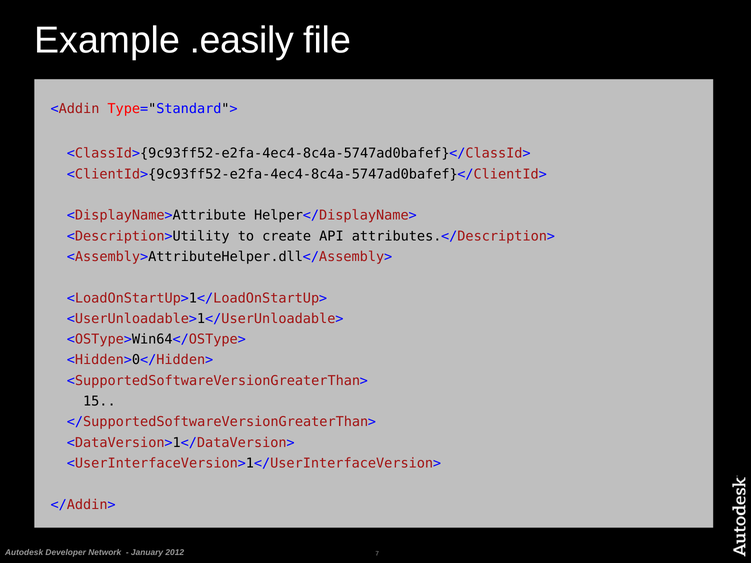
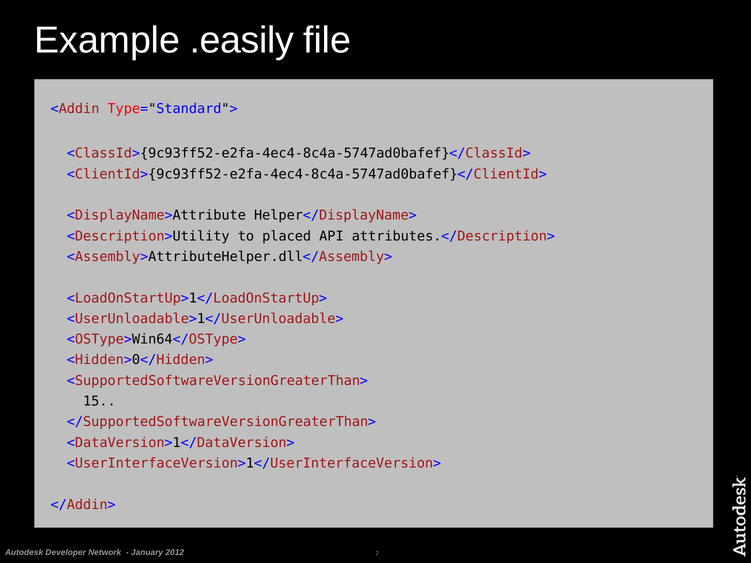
create: create -> placed (287, 236)
